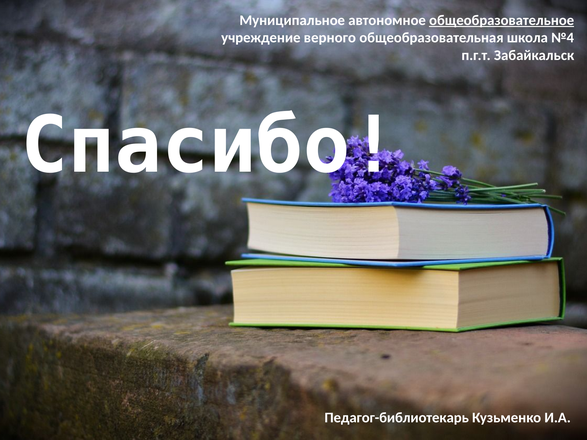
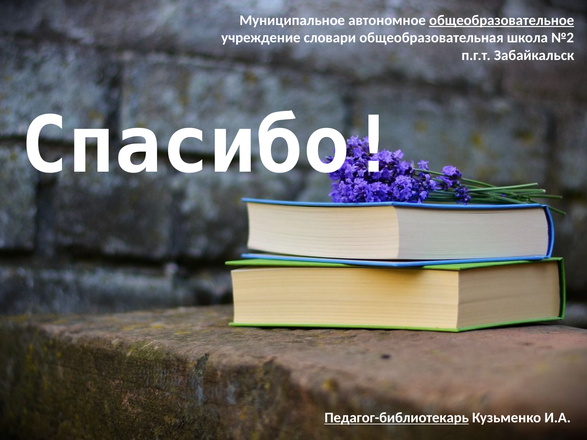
верного: верного -> словари (330, 38)
№4: №4 -> №2 (563, 38)
Педагог-библиотекарь underline: none -> present (397, 418)
